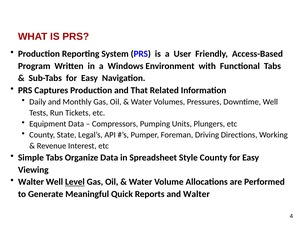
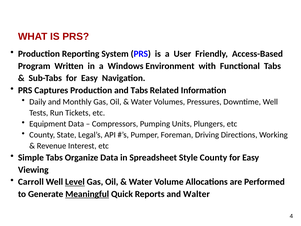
and That: That -> Tabs (139, 90)
Walter: Walter -> Carroll (31, 182)
Meaningful underline: none -> present (87, 194)
